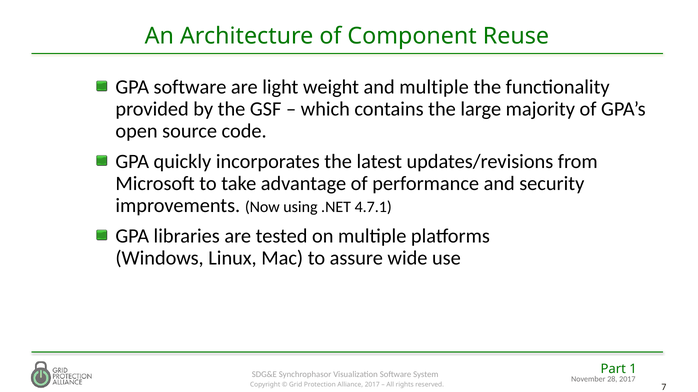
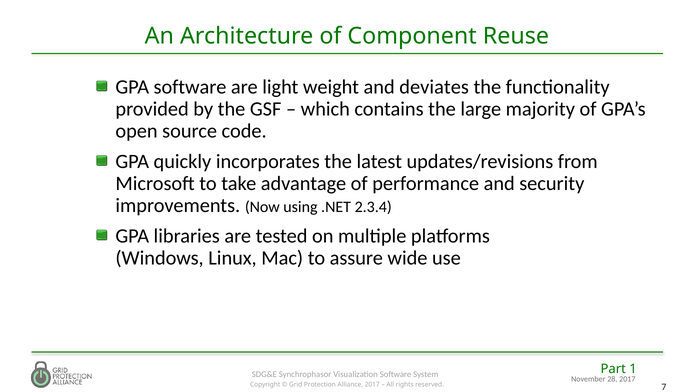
and multiple: multiple -> deviates (434, 87)
4.7.1: 4.7.1 -> 2.3.4 (373, 207)
